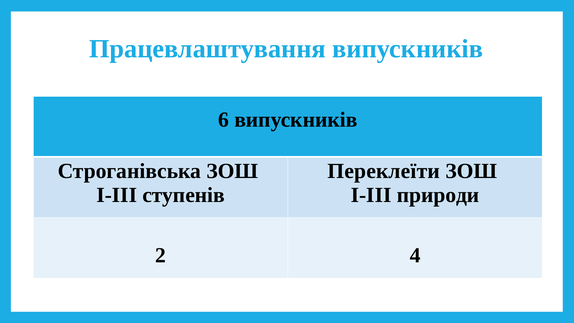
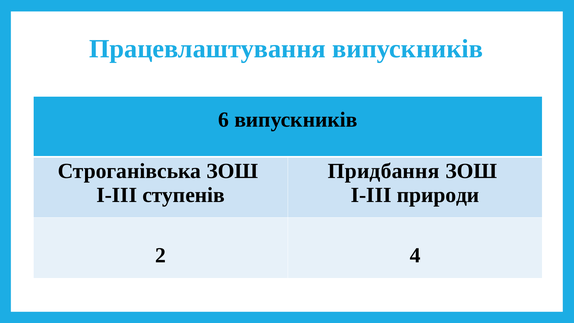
Переклеїти: Переклеїти -> Придбання (384, 171)
